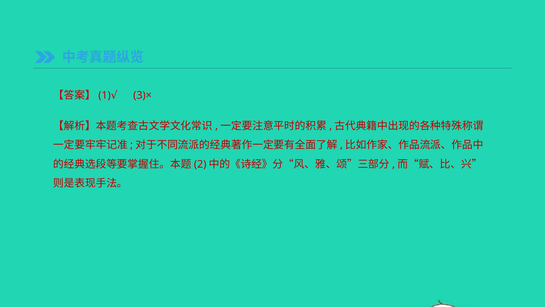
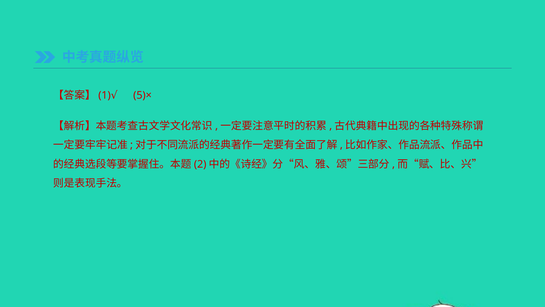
3)×: 3)× -> 5)× (142, 95)
